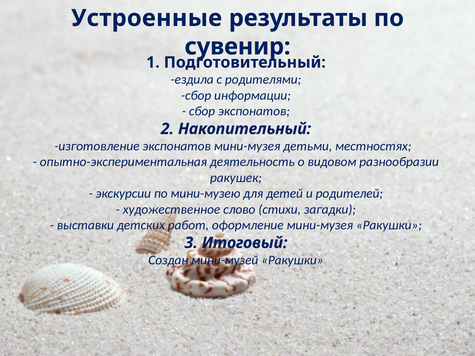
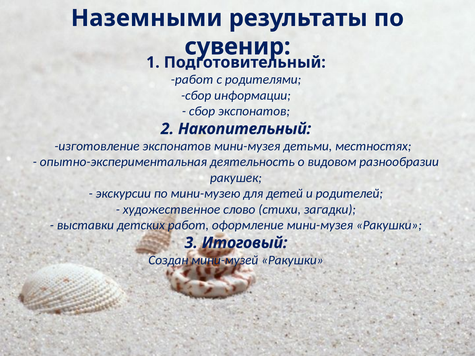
Устроенные: Устроенные -> Наземными (147, 18)
ездила: ездила -> работ (192, 80)
